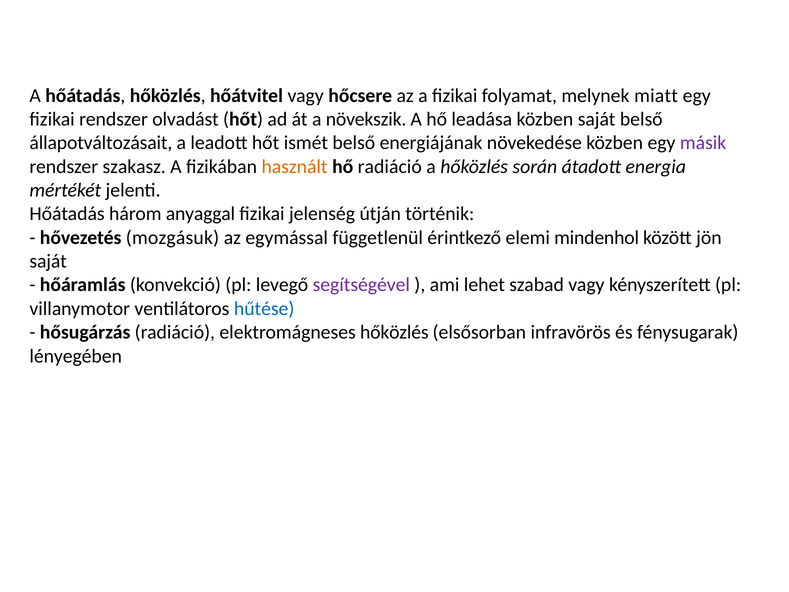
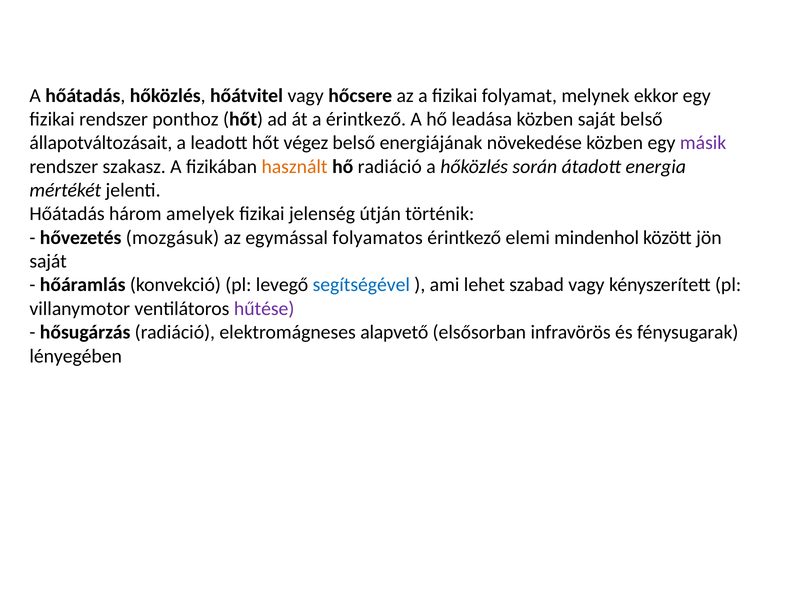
miatt: miatt -> ekkor (656, 95)
olvadást: olvadást -> ponthoz (185, 119)
a növekszik: növekszik -> érintkező (366, 119)
ismét: ismét -> végez (306, 143)
anyaggal: anyaggal -> amelyek (200, 214)
függetlenül: függetlenül -> folyamatos (378, 237)
segítségével colour: purple -> blue (361, 285)
hűtése colour: blue -> purple (264, 309)
elektromágneses hőközlés: hőközlés -> alapvető (394, 332)
